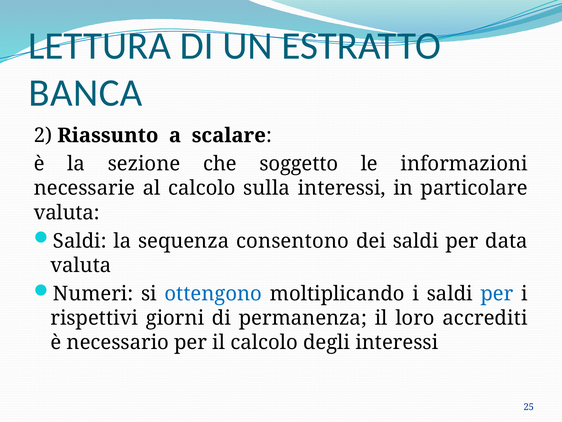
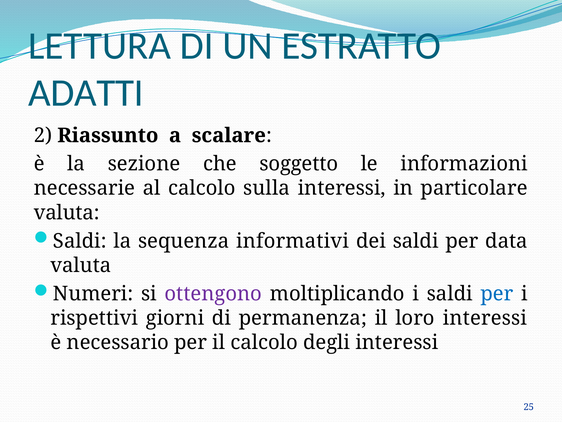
BANCA: BANCA -> ADATTI (86, 93)
consentono: consentono -> informativi (293, 241)
ottengono colour: blue -> purple (213, 294)
loro accrediti: accrediti -> interessi (485, 318)
